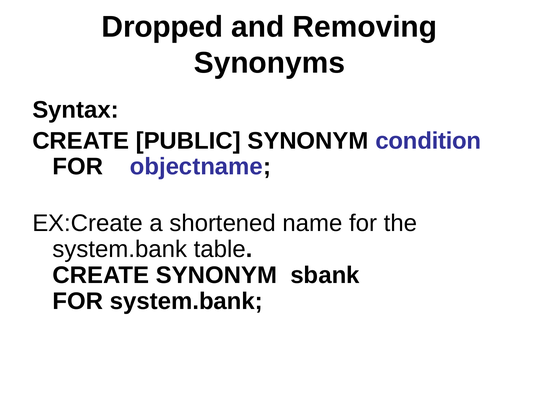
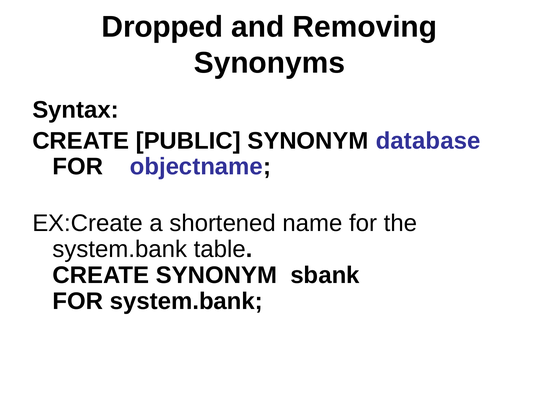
condition: condition -> database (428, 141)
